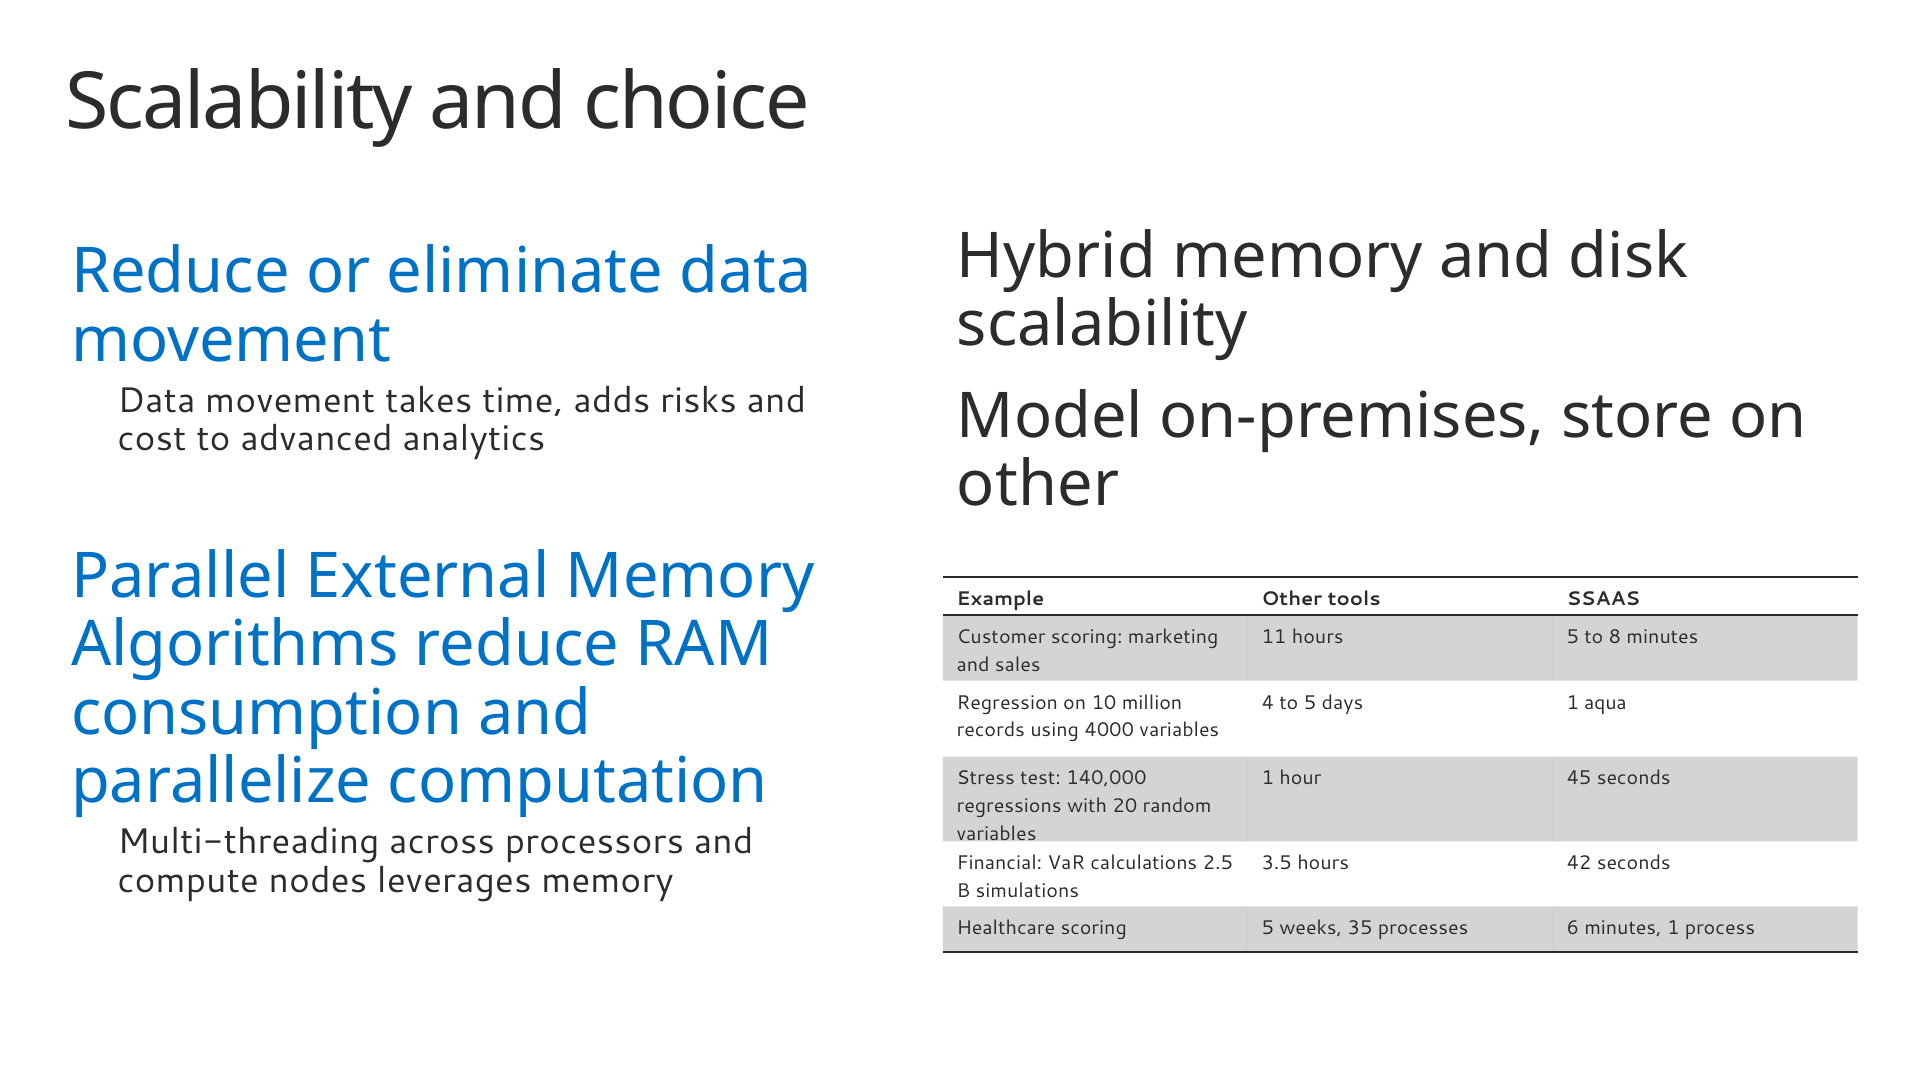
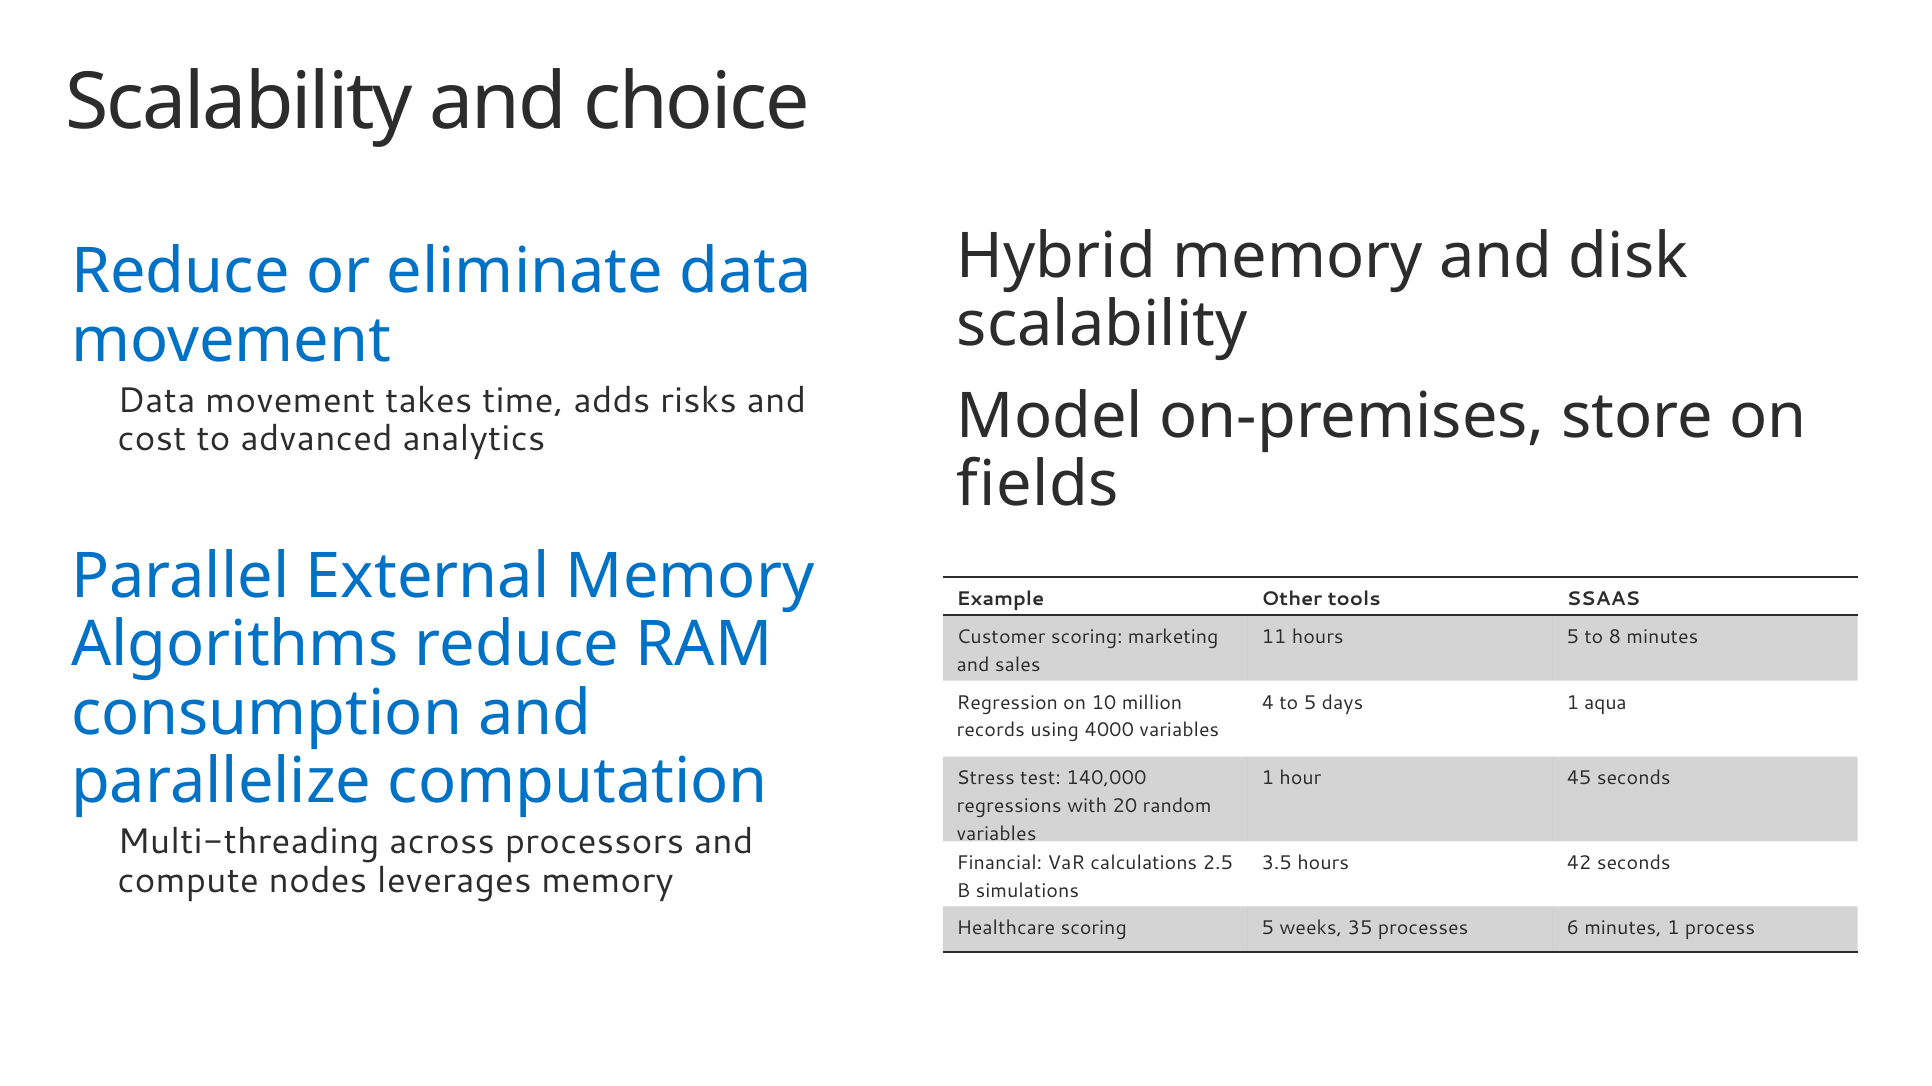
other: other -> fields (1038, 485)
